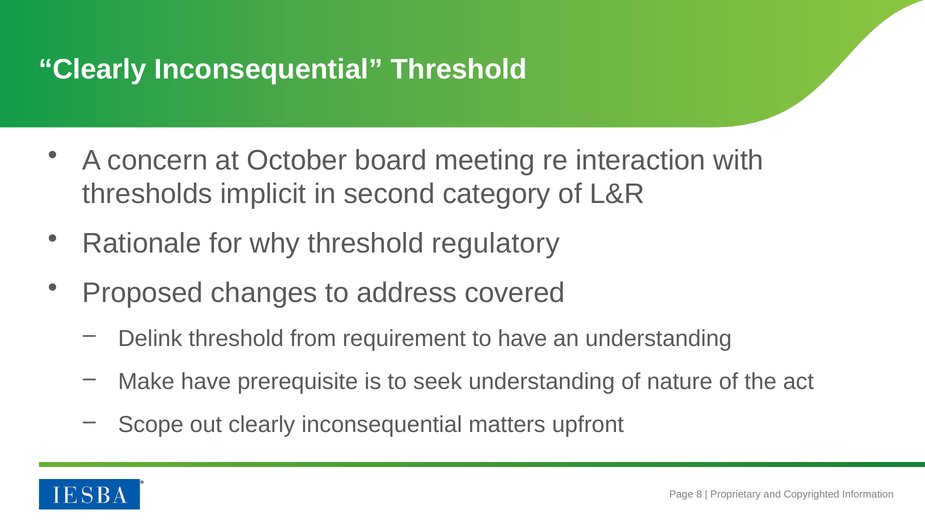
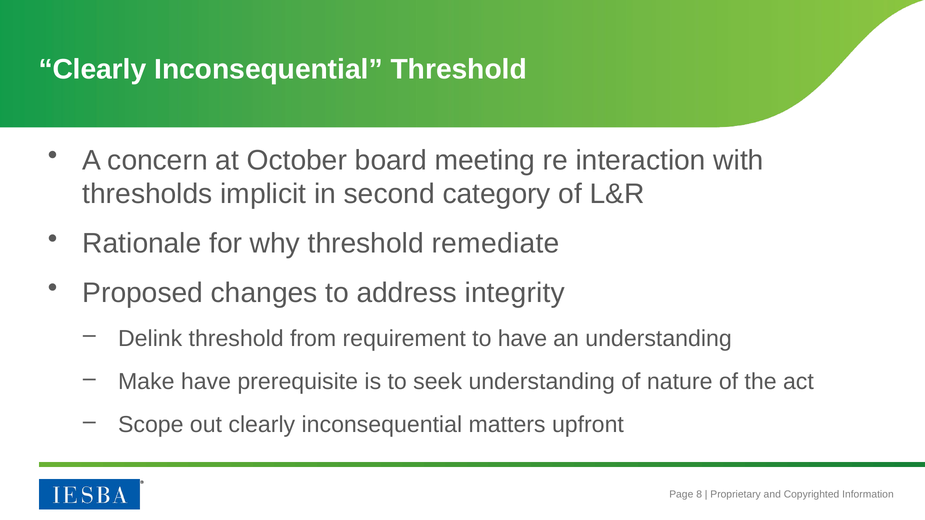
regulatory: regulatory -> remediate (496, 244)
covered: covered -> integrity (515, 293)
